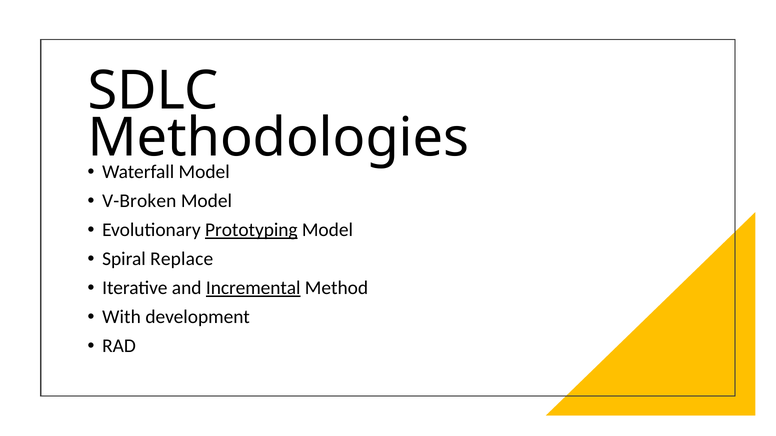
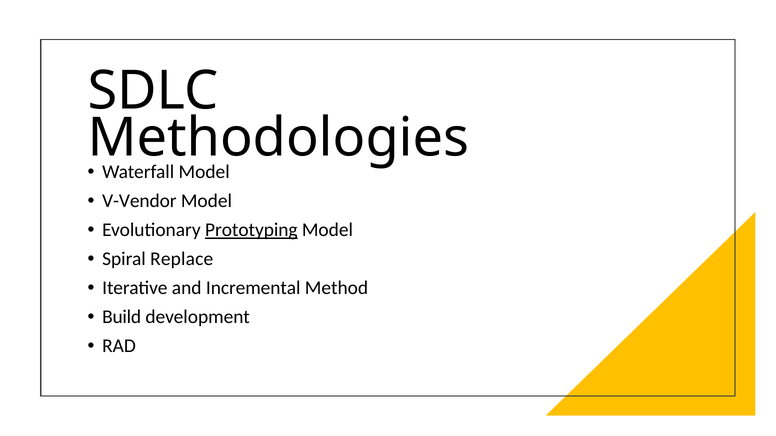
V-Broken: V-Broken -> V-Vendor (139, 201)
Incremental underline: present -> none (253, 288)
With: With -> Build (122, 317)
